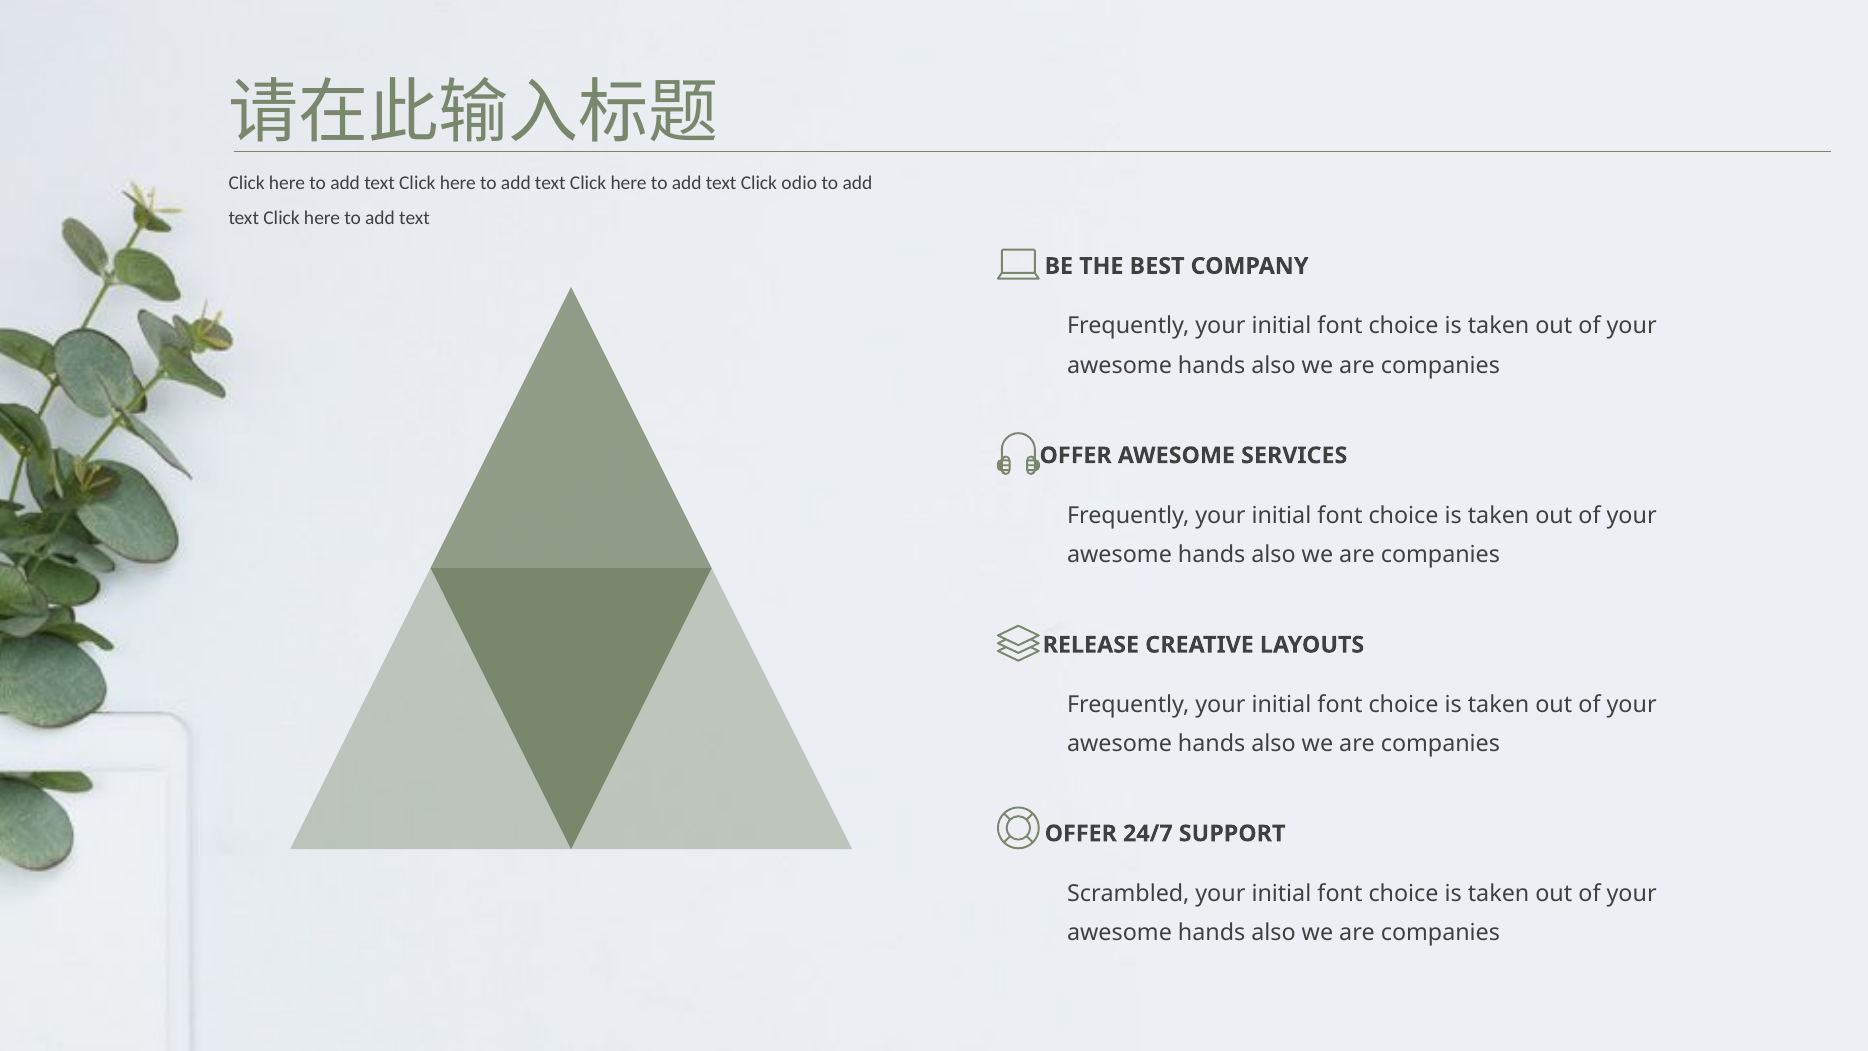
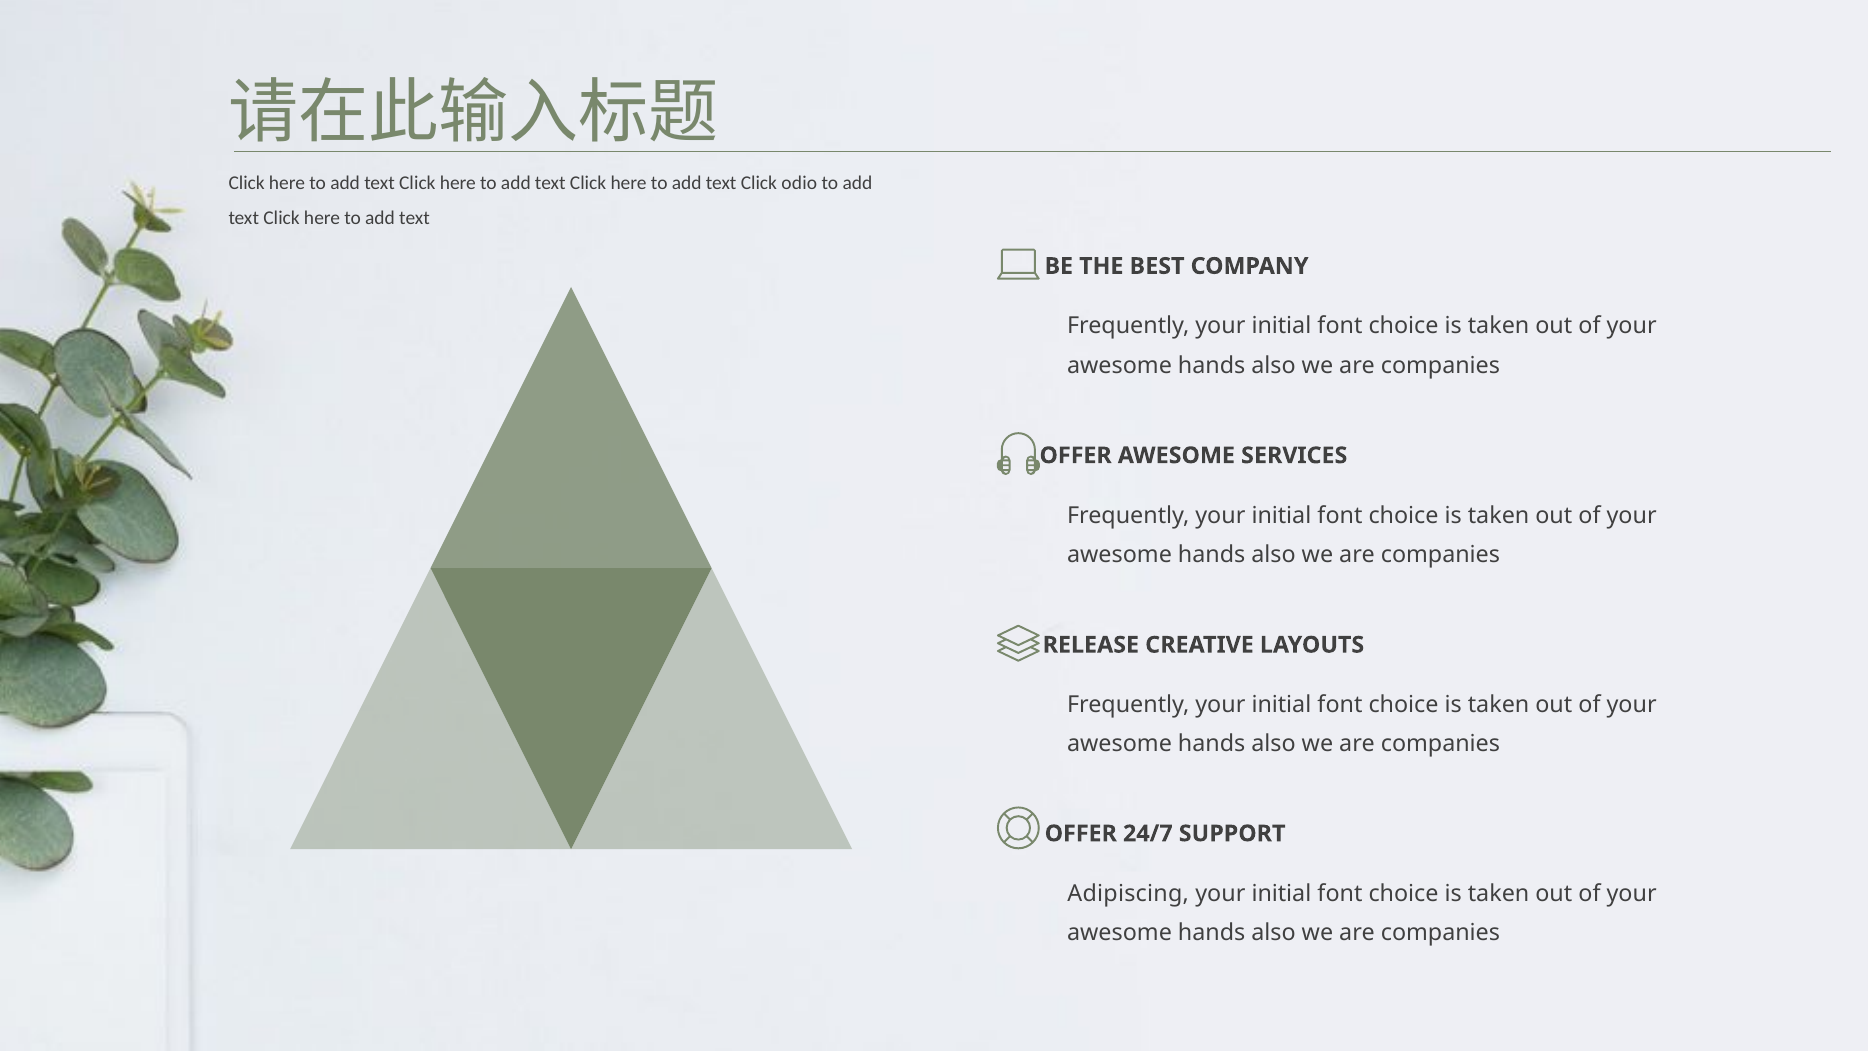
Scrambled: Scrambled -> Adipiscing (1128, 893)
